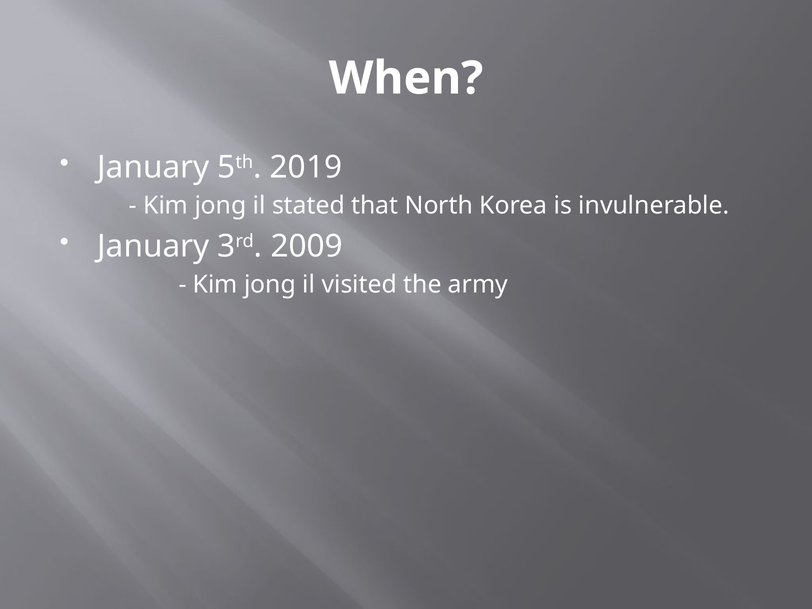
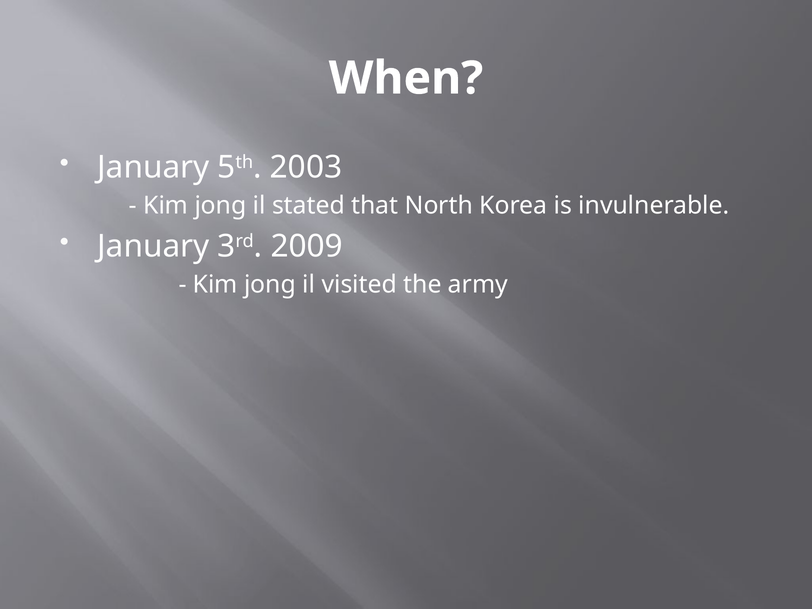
2019: 2019 -> 2003 (306, 167)
